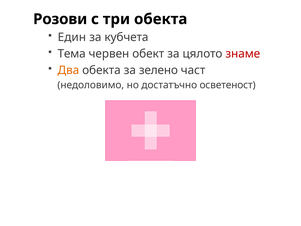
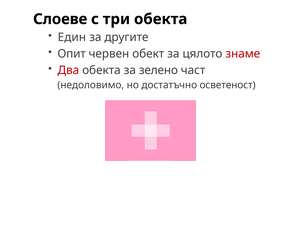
Розови: Розови -> Слоеве (60, 19)
кубчета: кубчета -> другите (126, 37)
Тема: Тема -> Опит (72, 54)
Два colour: orange -> red (68, 70)
